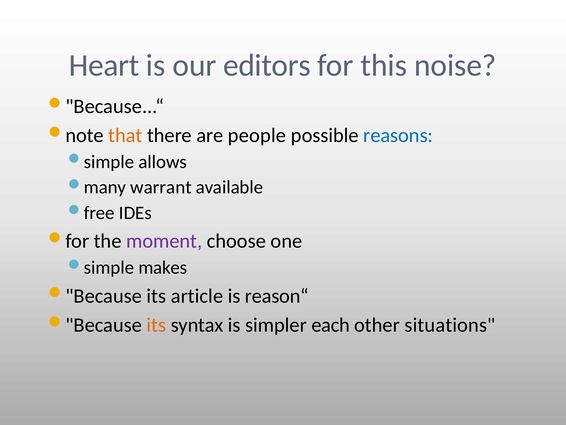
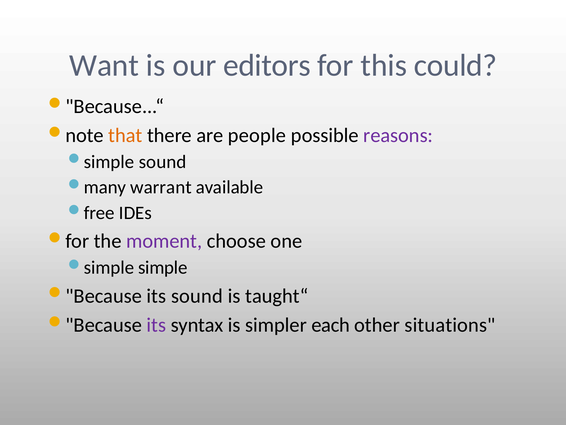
Heart: Heart -> Want (104, 65)
noise: noise -> could (455, 65)
reasons colour: blue -> purple (398, 135)
allows: allows -> sound (163, 162)
makes: makes -> simple (163, 267)
its article: article -> sound (197, 296)
reason“: reason“ -> taught“ (277, 296)
its colour: orange -> purple (156, 325)
